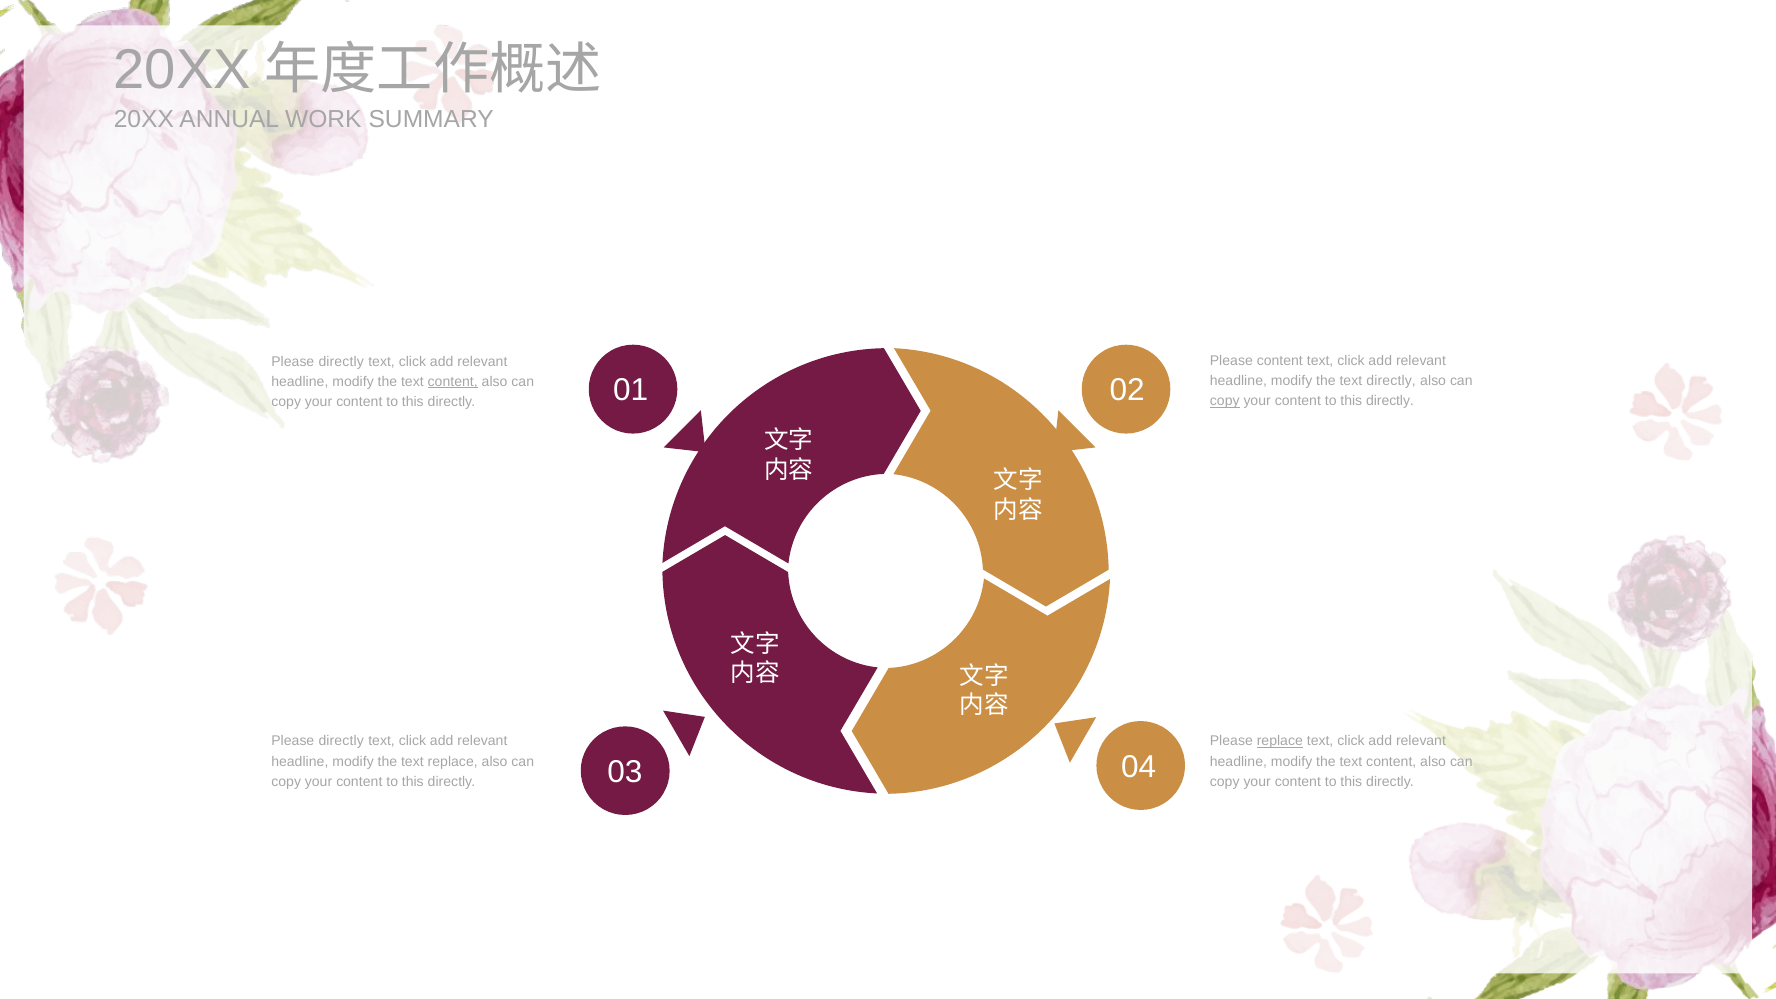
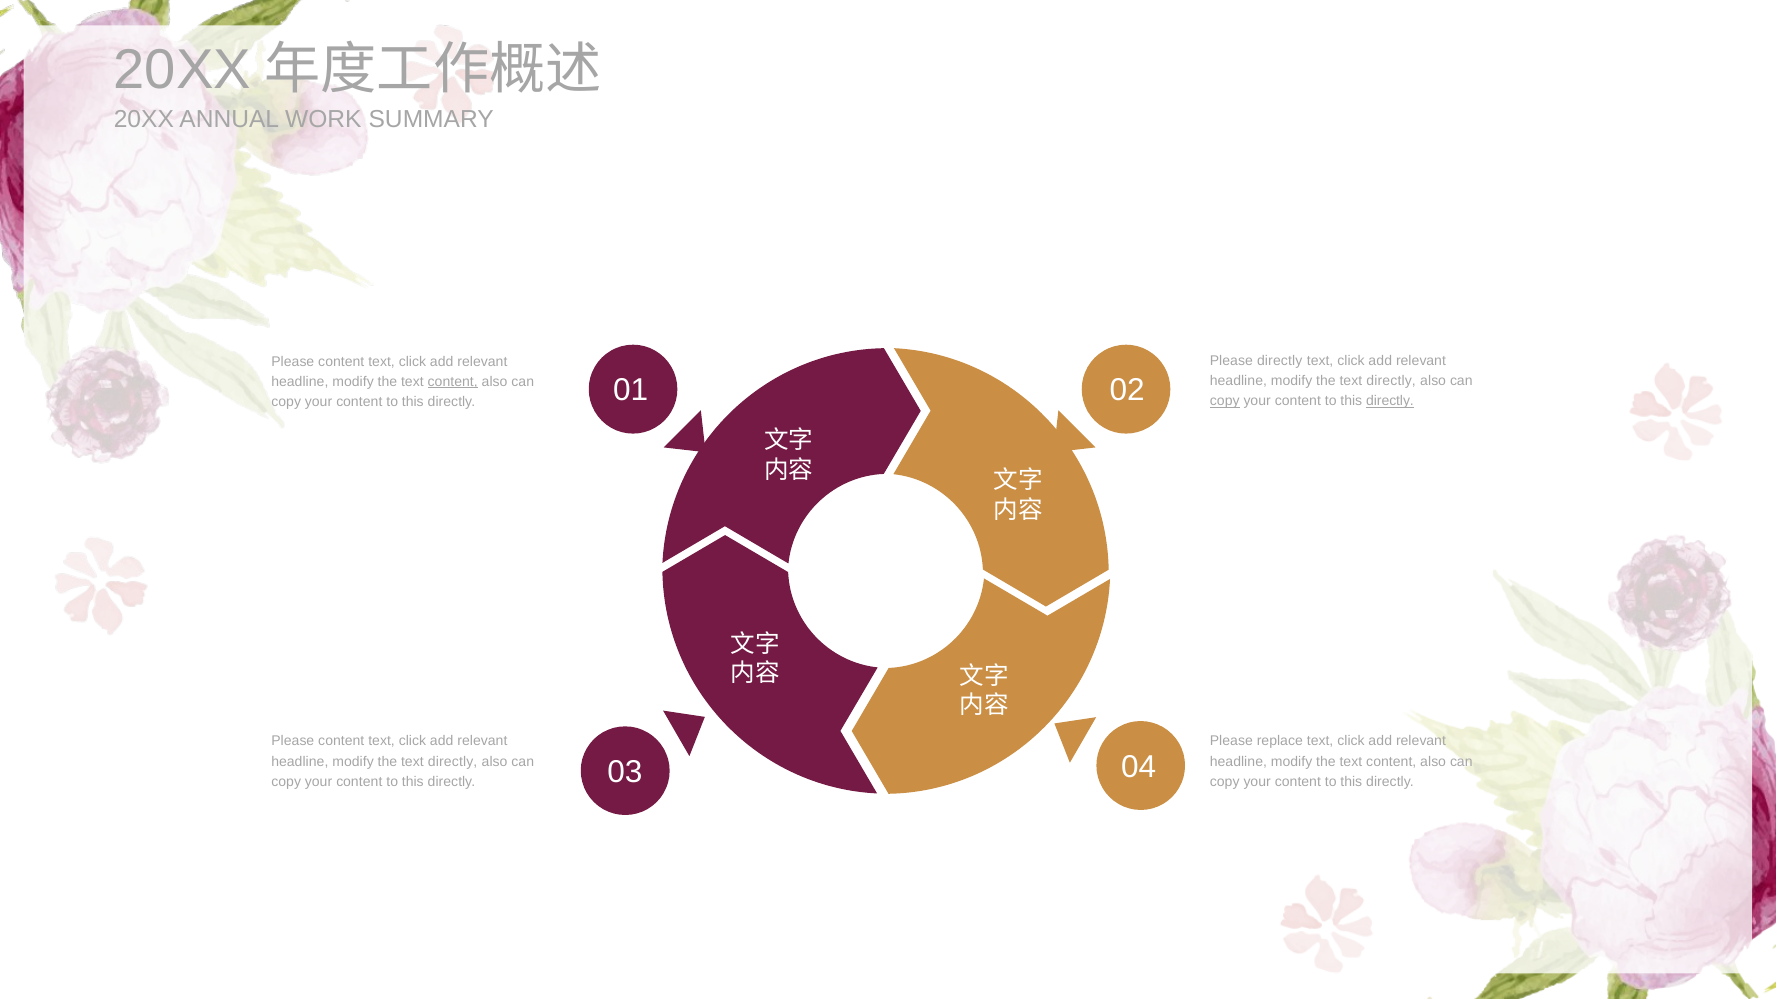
Please content: content -> directly (1280, 361)
directly: directly -> content (341, 361)
directly underline: none -> present (1390, 401)
directly: directly -> content (341, 741)
replace underline: present -> none (1280, 741)
replace: replace -> directly (453, 761)
